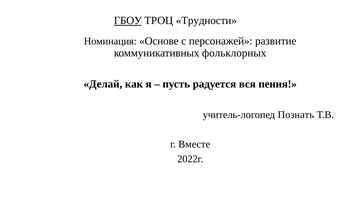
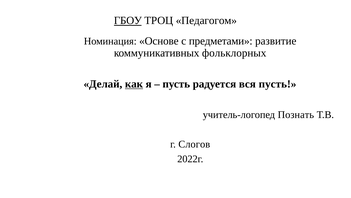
Трудности: Трудности -> Педагогом (206, 21)
персонажей: персонажей -> предметами (221, 41)
как underline: none -> present (134, 84)
вся пения: пения -> пусть (278, 84)
Вместе: Вместе -> Слогов (194, 144)
